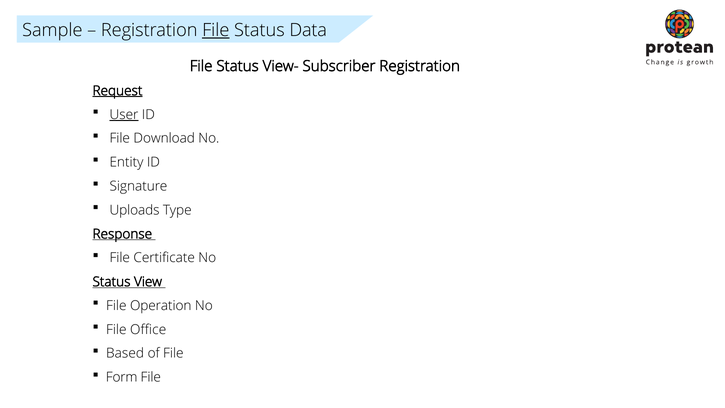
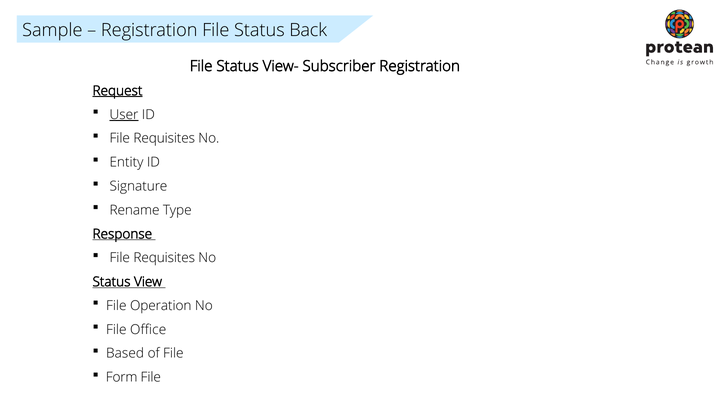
File underline: present -> none (216, 30)
Data: Data -> Back (308, 30)
Download: Download -> Requisites (164, 138)
Uploads: Uploads -> Rename (135, 210)
Certificate: Certificate -> Requisites (164, 258)
